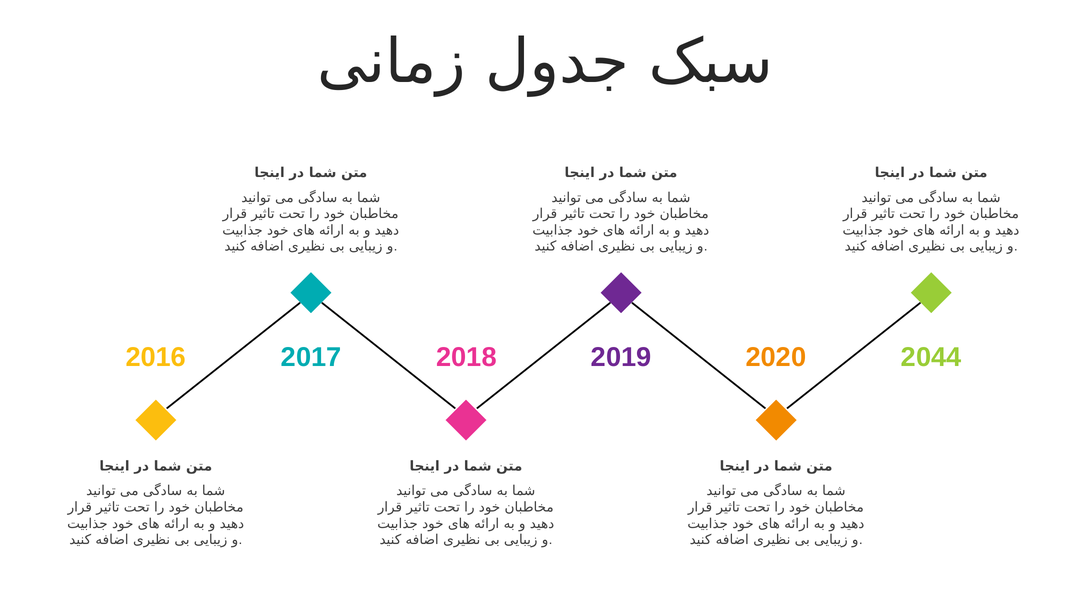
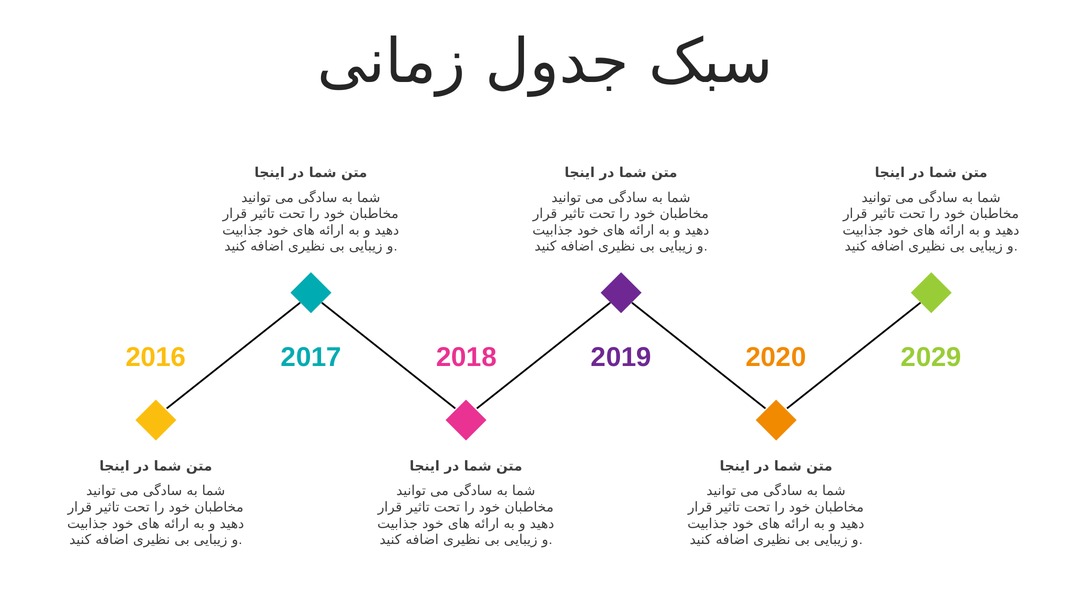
2044: 2044 -> 2029 (931, 357)
